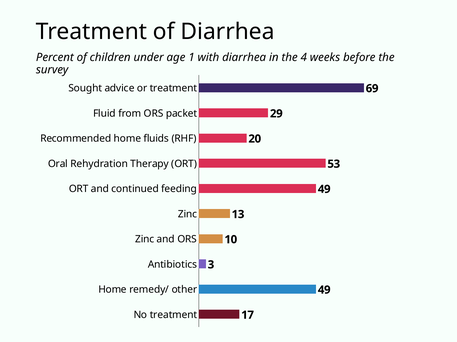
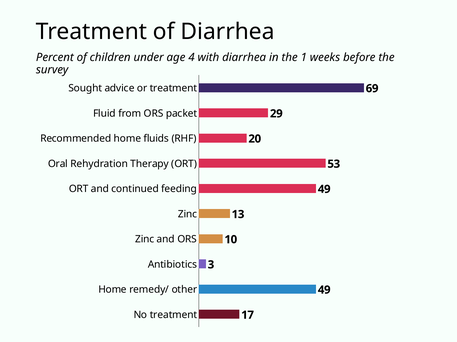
1: 1 -> 4 (191, 57)
4: 4 -> 1 (304, 57)
